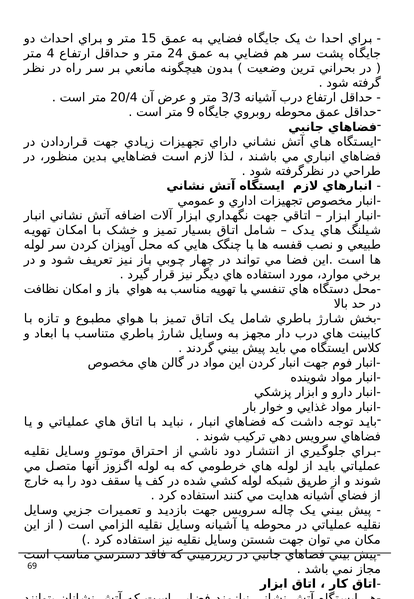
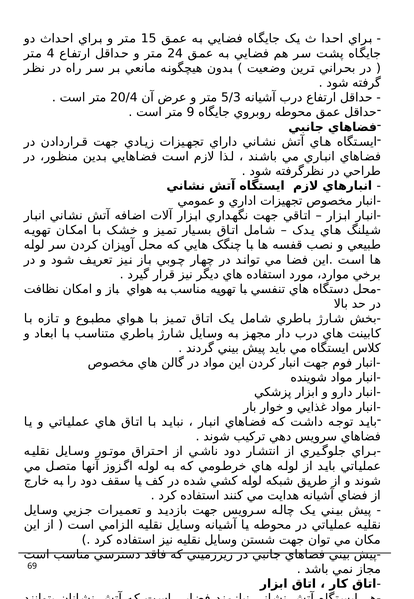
3/3: 3/3 -> 5/3 (231, 97)
